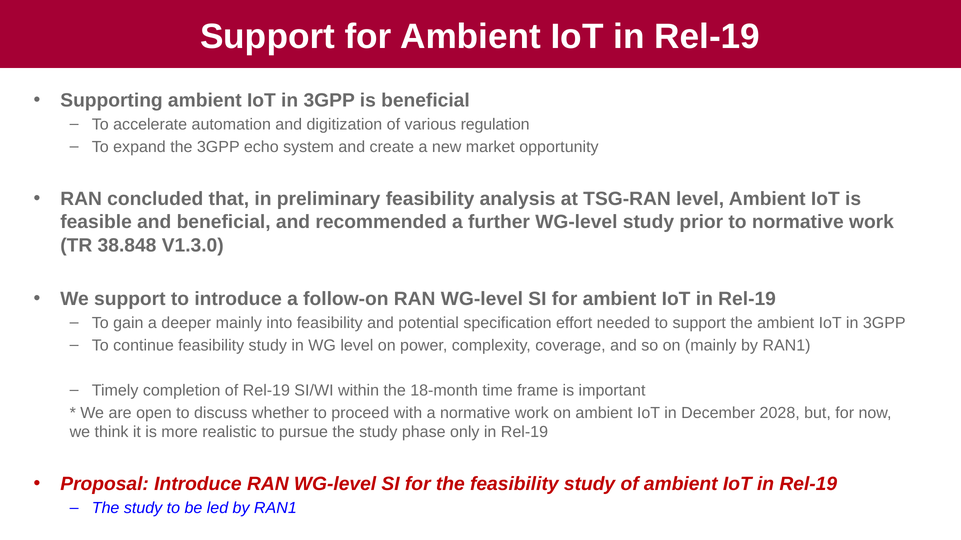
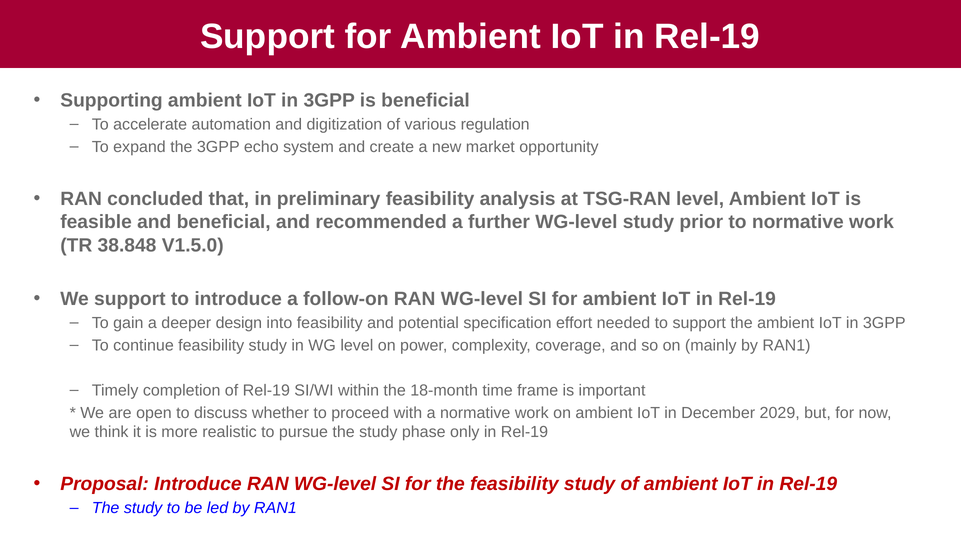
V1.3.0: V1.3.0 -> V1.5.0 (193, 245)
deeper mainly: mainly -> design (239, 323)
2028: 2028 -> 2029 (780, 413)
